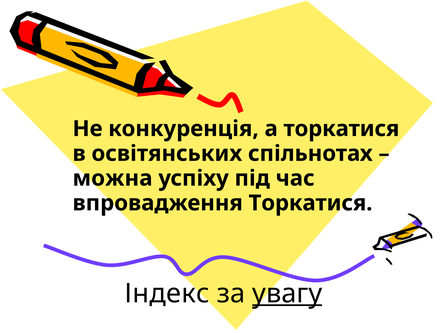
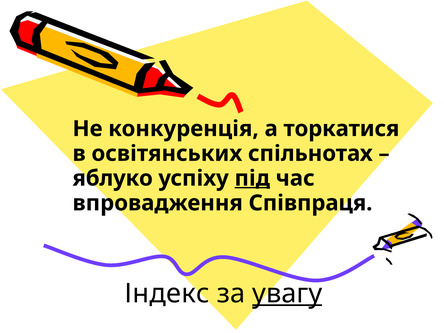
можна: можна -> яблуко (113, 178)
під underline: none -> present (252, 178)
впровадження Торкатися: Торкатися -> Співпраця (310, 203)
